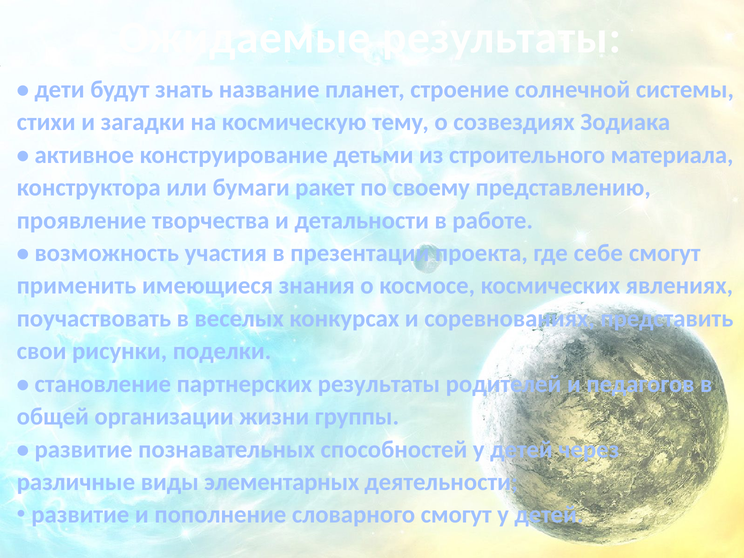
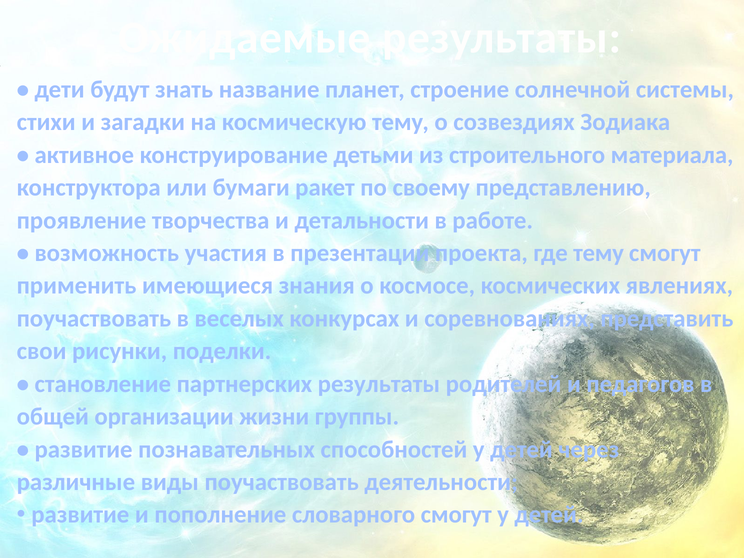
где себе: себе -> тему (599, 253)
виды элементарных: элементарных -> поучаствовать (282, 482)
